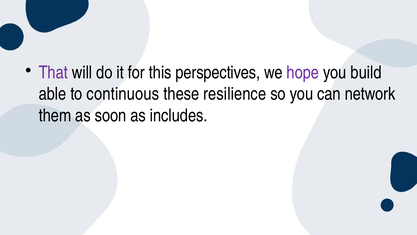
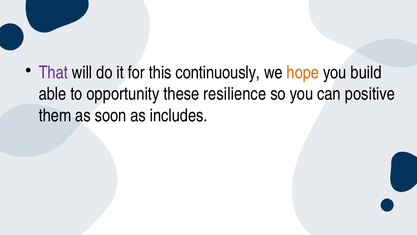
perspectives: perspectives -> continuously (218, 72)
hope colour: purple -> orange (303, 72)
continuous: continuous -> opportunity (123, 94)
network: network -> positive (370, 94)
